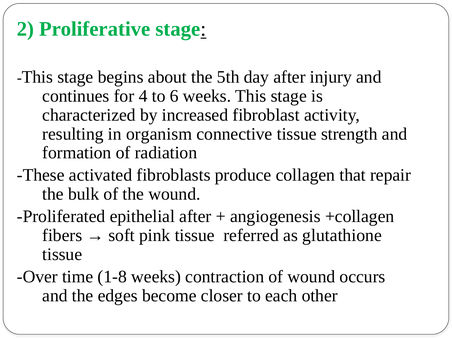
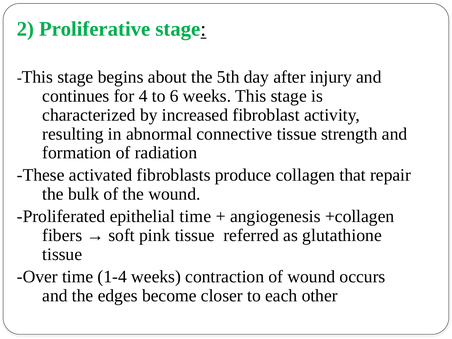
organism: organism -> abnormal (159, 134)
epithelial after: after -> time (195, 216)
1-8: 1-8 -> 1-4 (112, 277)
